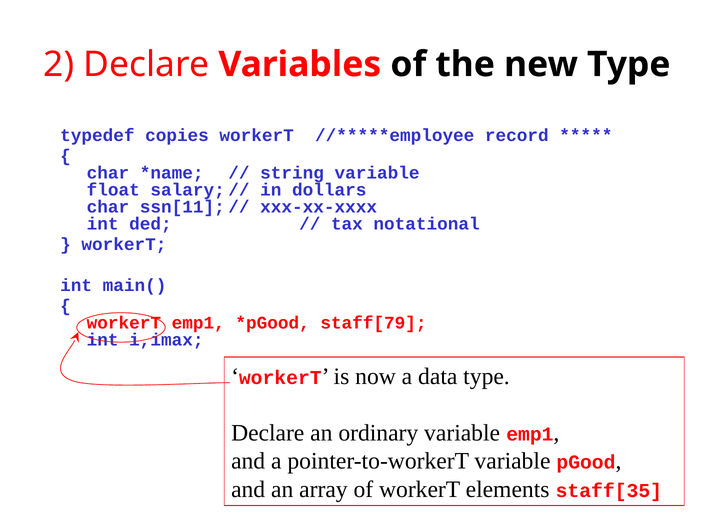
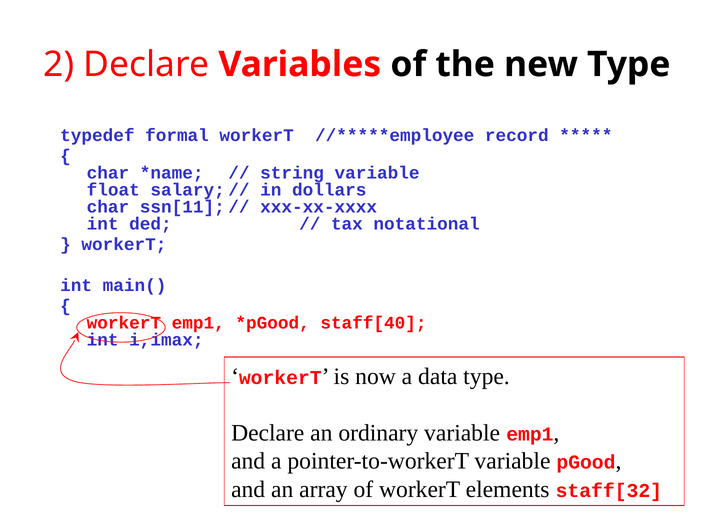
copies: copies -> formal (177, 135)
staff[79: staff[79 -> staff[40 (373, 323)
staff[35: staff[35 -> staff[32 (609, 491)
